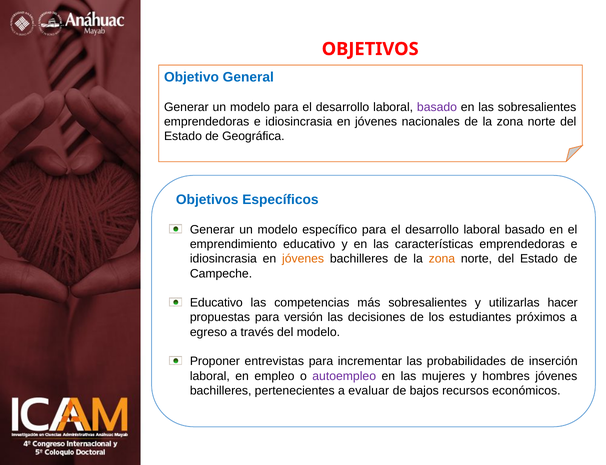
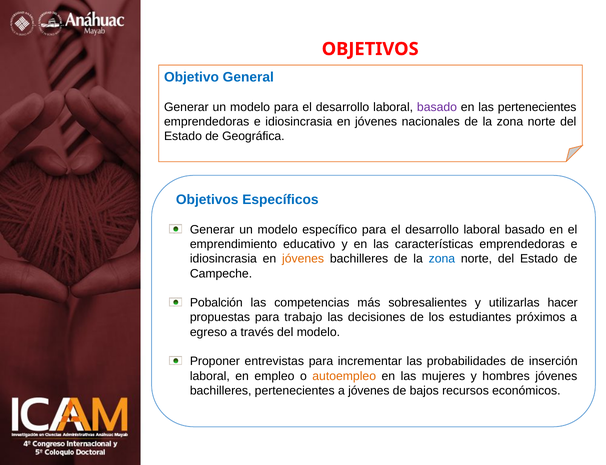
las sobresalientes: sobresalientes -> pertenecientes (537, 107)
zona colour: orange -> blue (442, 259)
Educativo: Educativo -> Pobalción (216, 303)
versión: versión -> trabajo (303, 318)
autoempleo colour: purple -> orange (344, 376)
a evaluar: evaluar -> jóvenes (369, 391)
